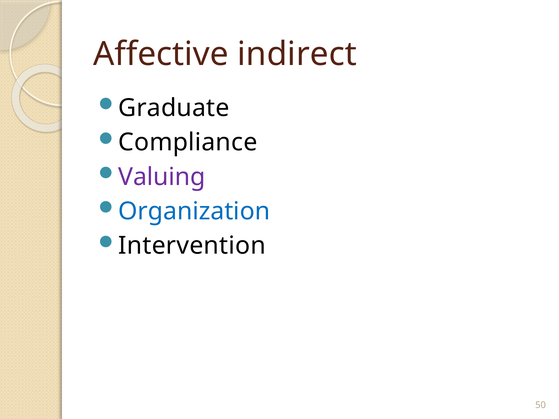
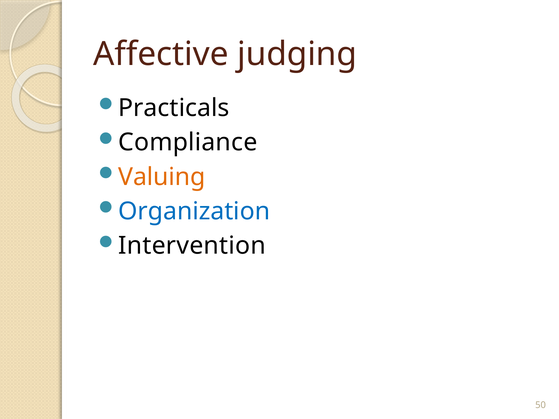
indirect: indirect -> judging (297, 54)
Graduate: Graduate -> Practicals (174, 108)
Valuing colour: purple -> orange (162, 177)
